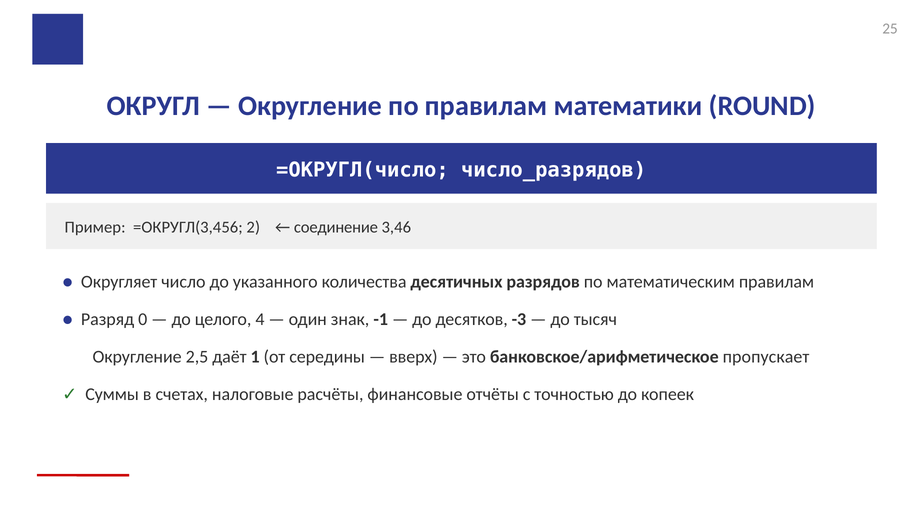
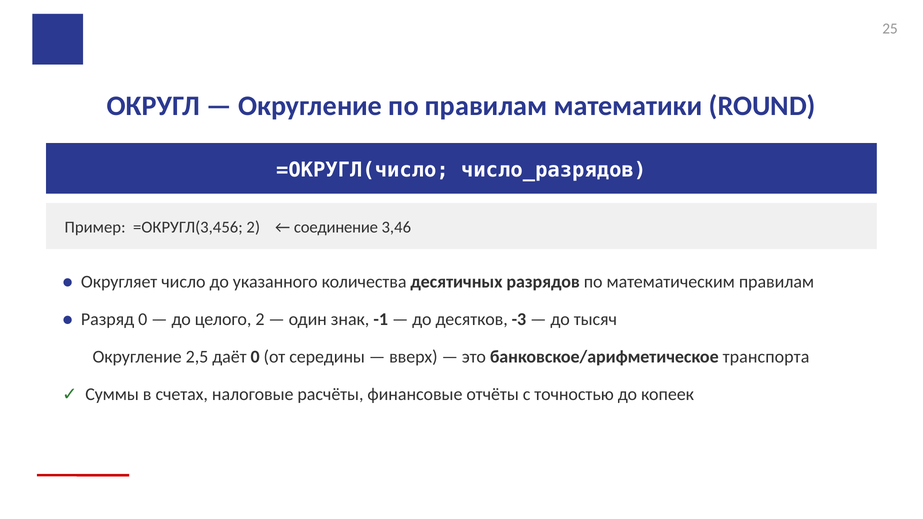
целого 4: 4 -> 2 (260, 319)
даёт 1: 1 -> 0 (255, 357)
пропускает: пропускает -> транспорта (766, 357)
